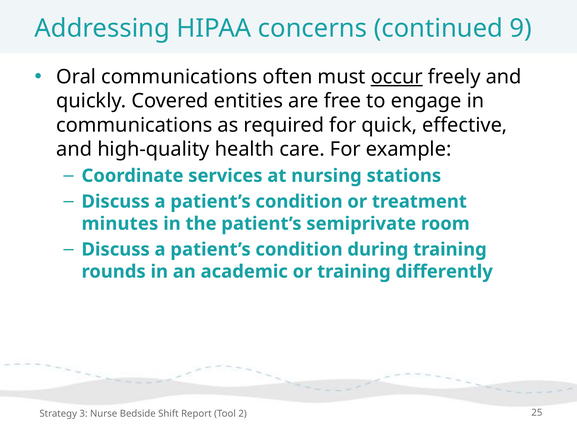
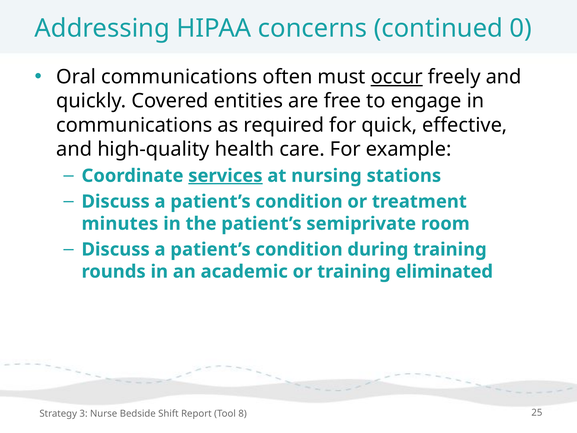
9: 9 -> 0 (521, 28)
services underline: none -> present (225, 176)
differently: differently -> eliminated (444, 271)
2: 2 -> 8 (243, 413)
